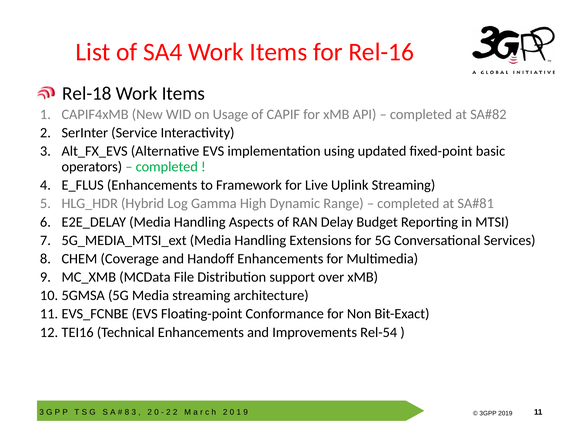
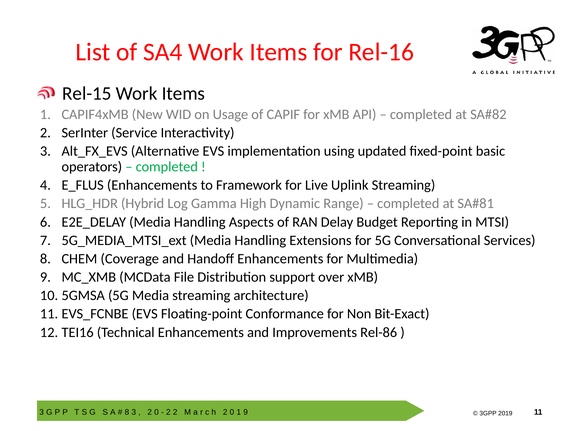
Rel-18: Rel-18 -> Rel-15 (87, 93)
Rel-54: Rel-54 -> Rel-86 (379, 332)
